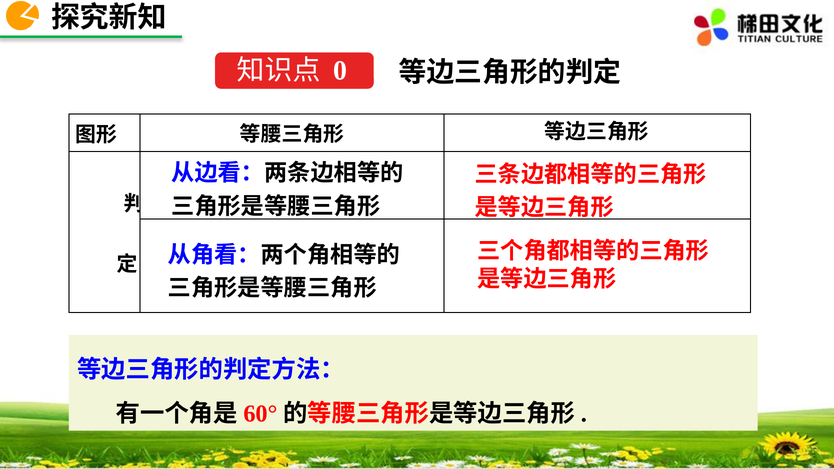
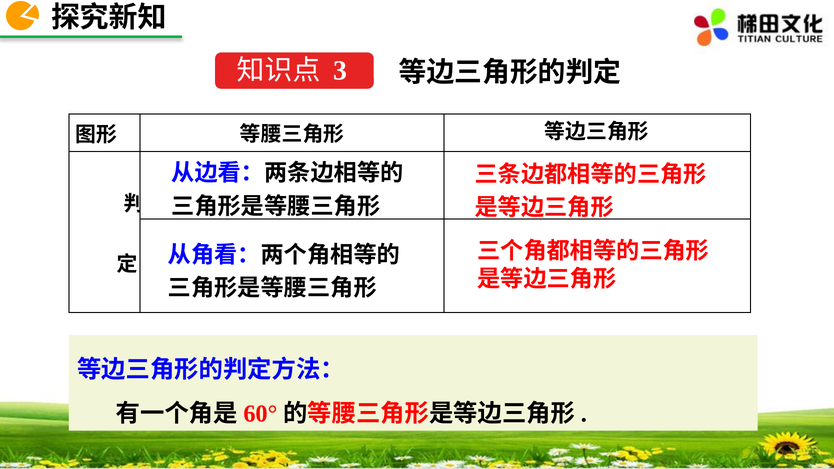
0: 0 -> 3 (340, 71)
